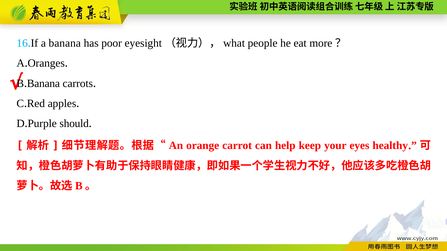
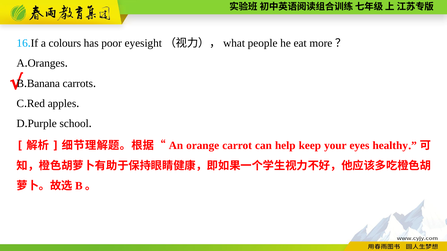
a banana: banana -> colours (65, 43)
should: should -> school (74, 124)
